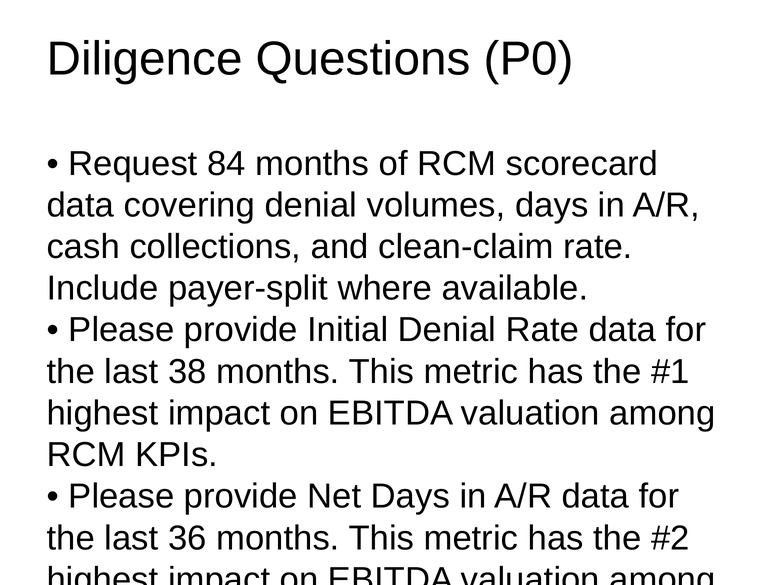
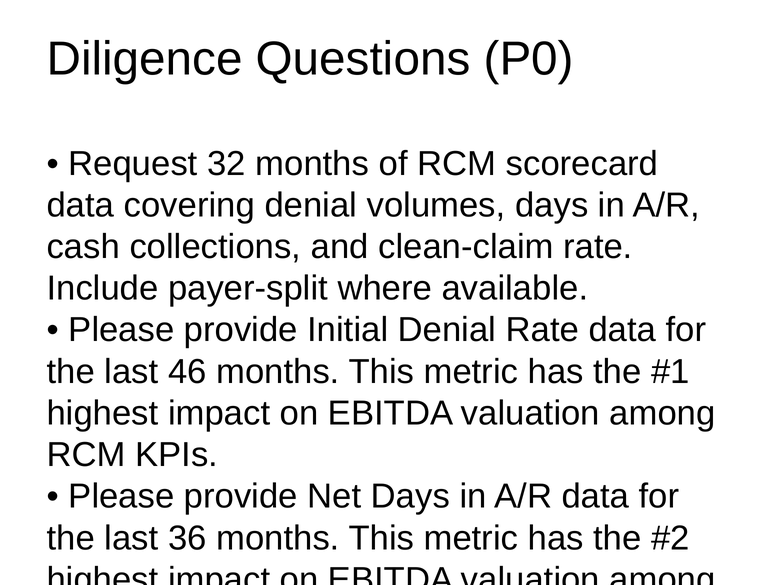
84: 84 -> 32 (226, 164)
38: 38 -> 46 (187, 372)
